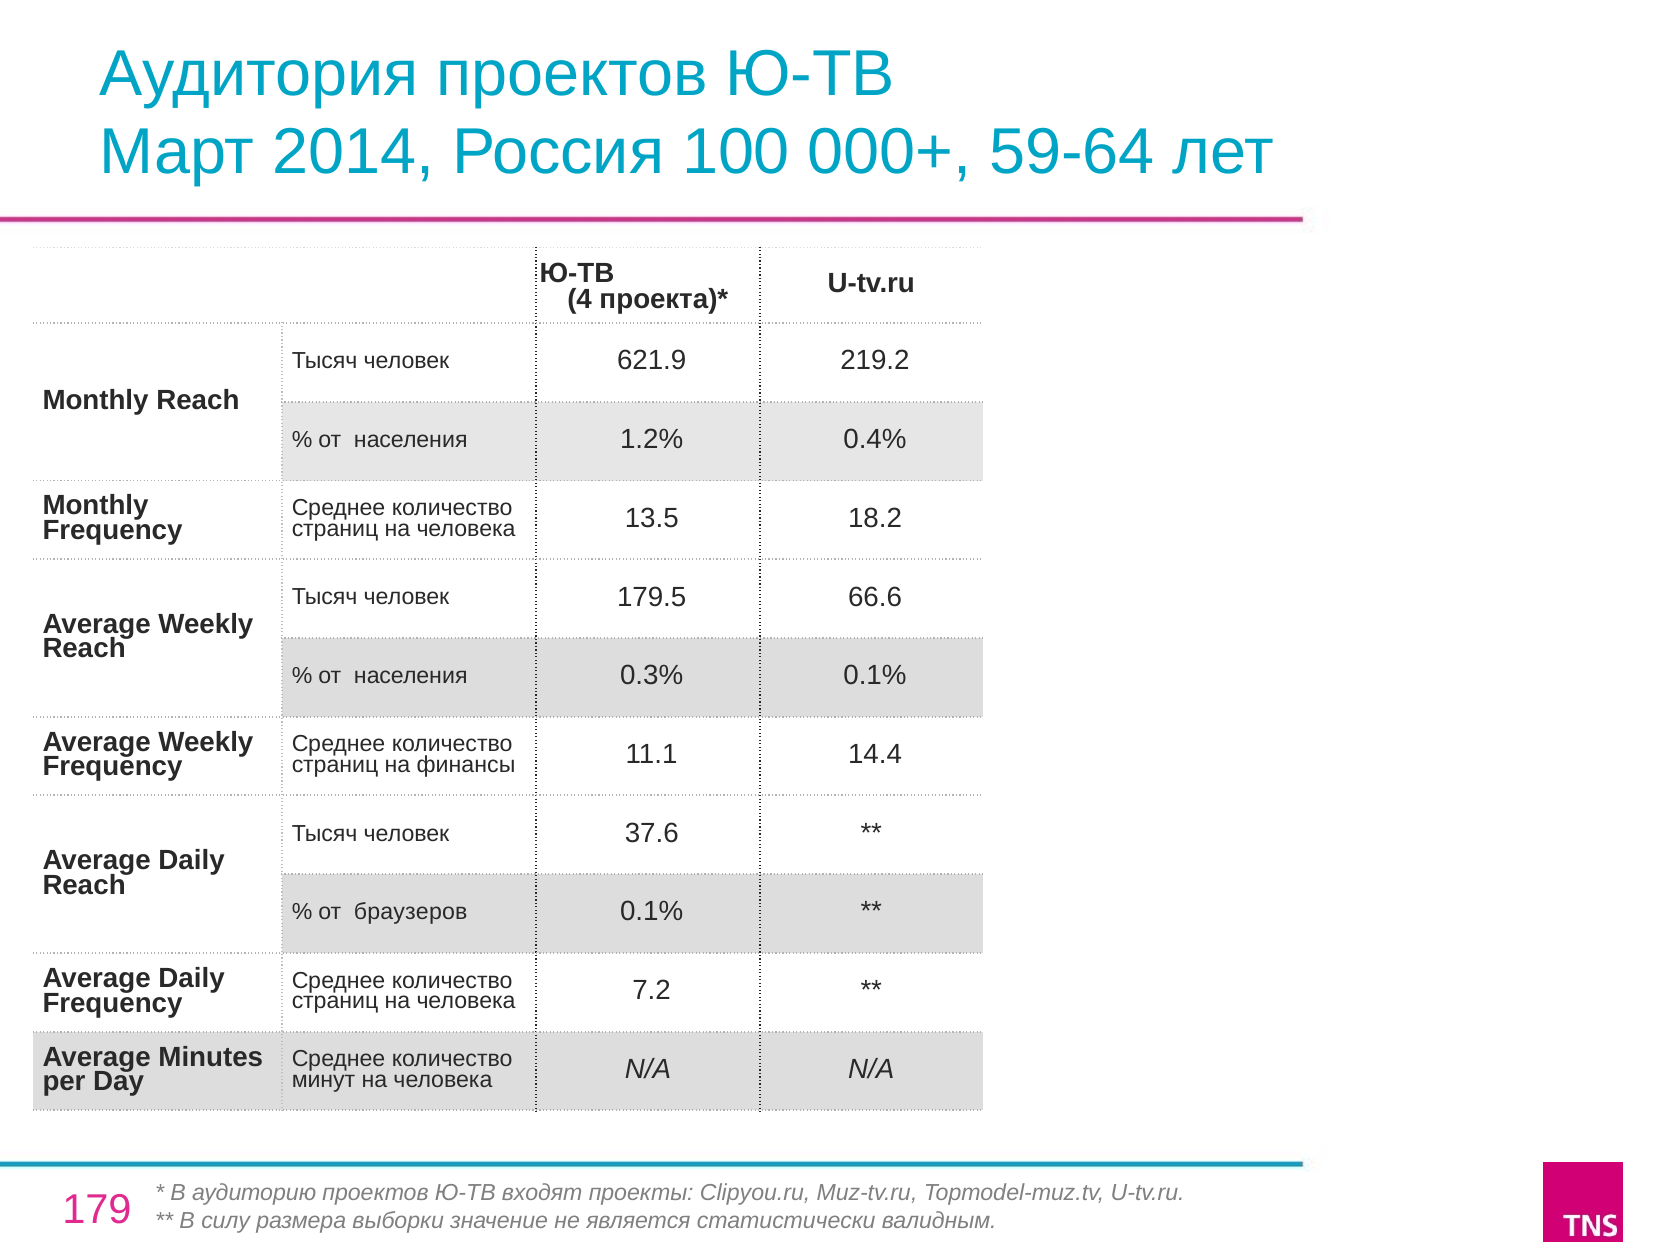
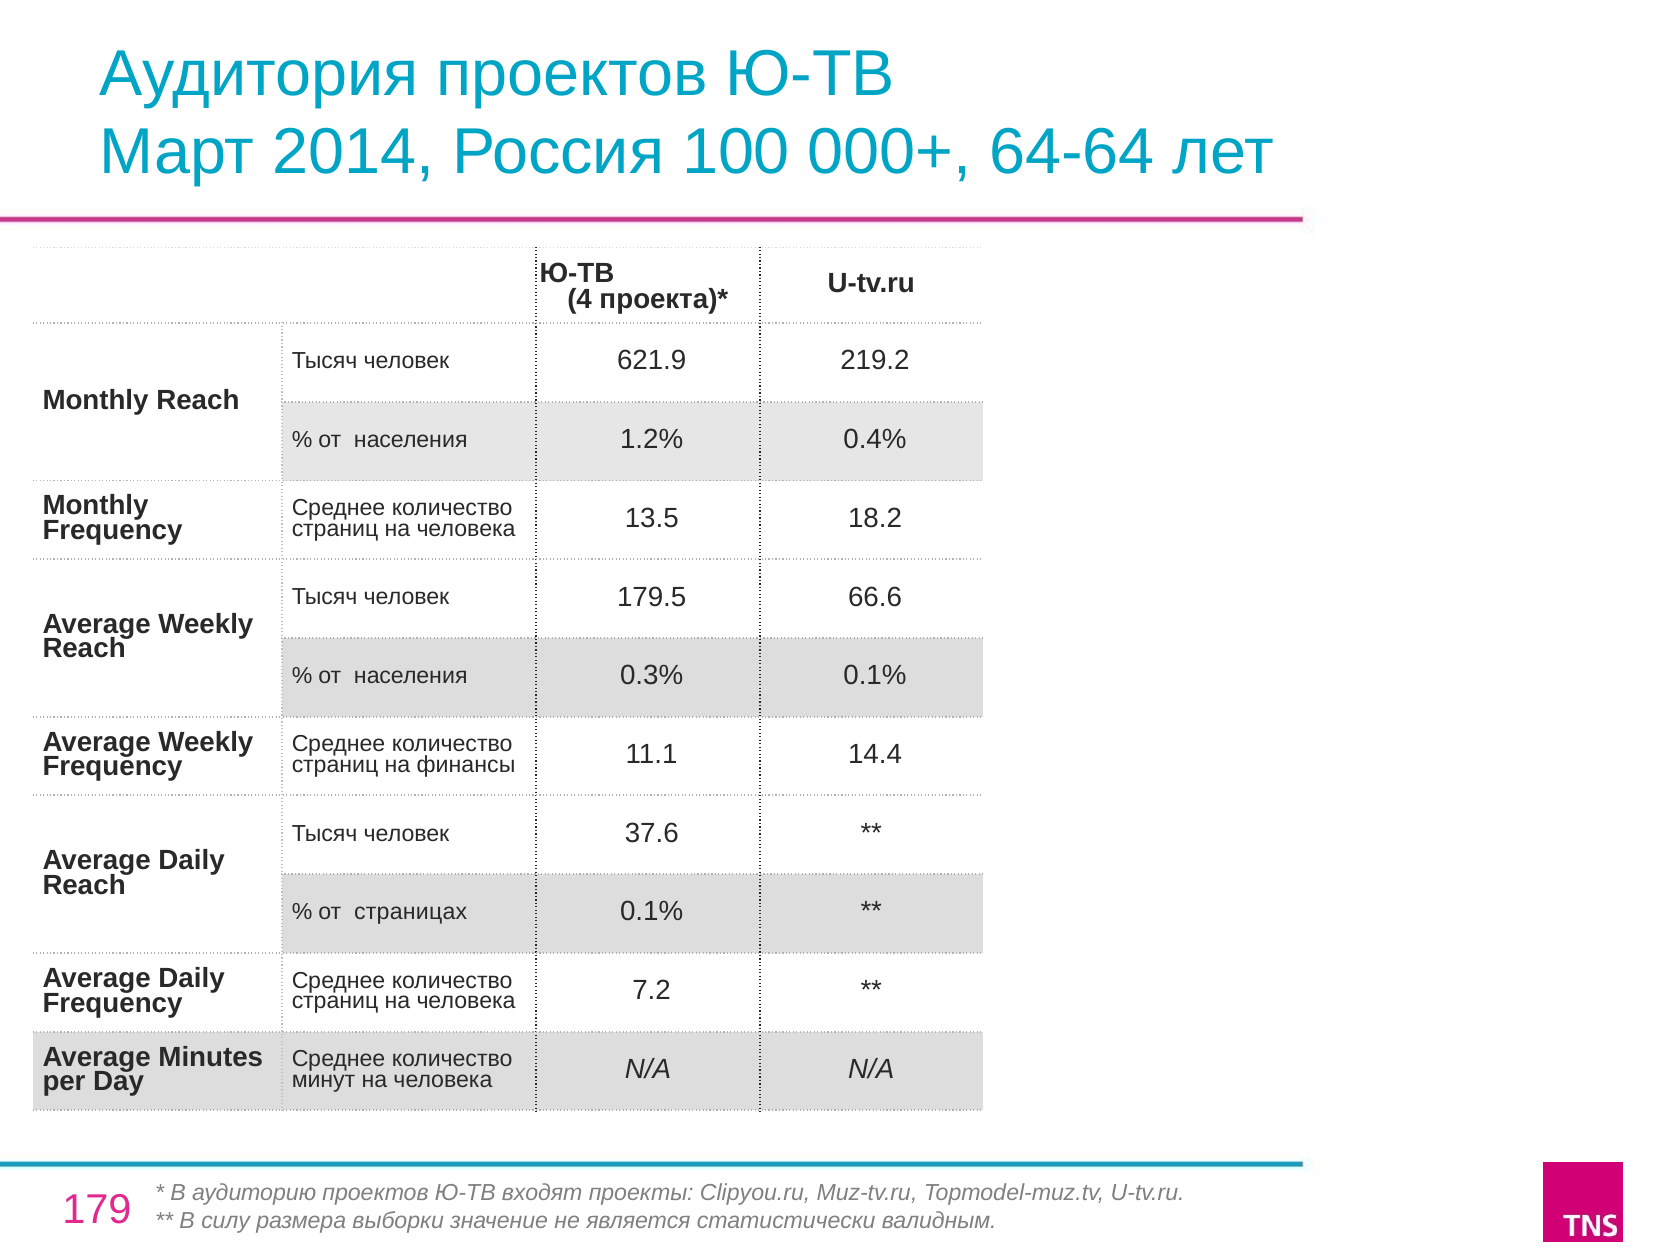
59-64: 59-64 -> 64-64 (1072, 152)
браузеров: браузеров -> страницах (411, 912)
